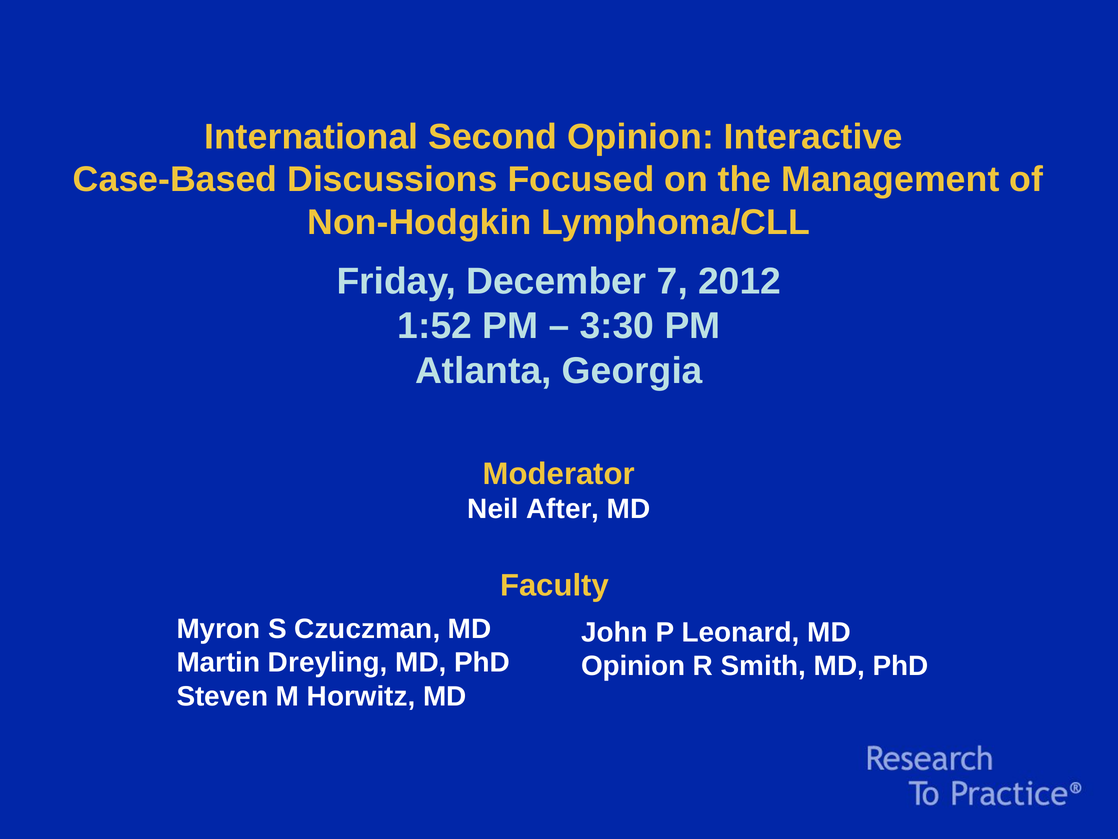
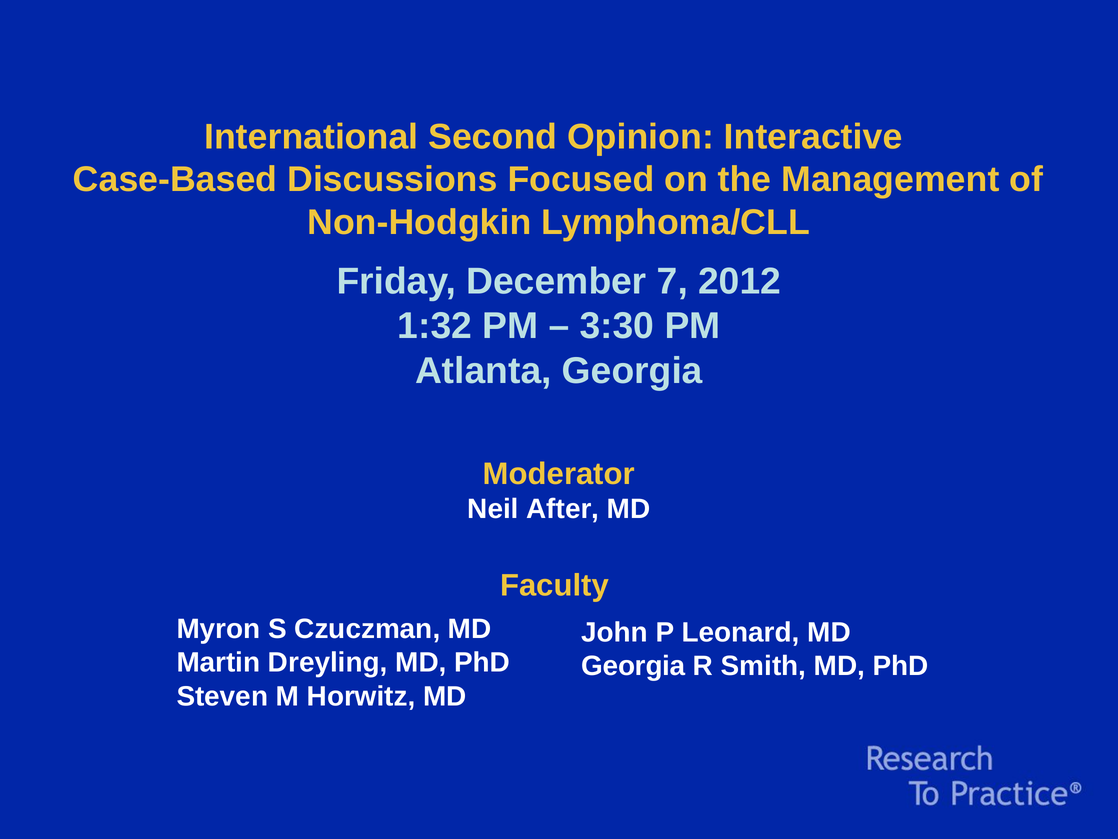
1:52: 1:52 -> 1:32 (435, 326)
Opinion: Opinion -> Georgia (633, 666)
